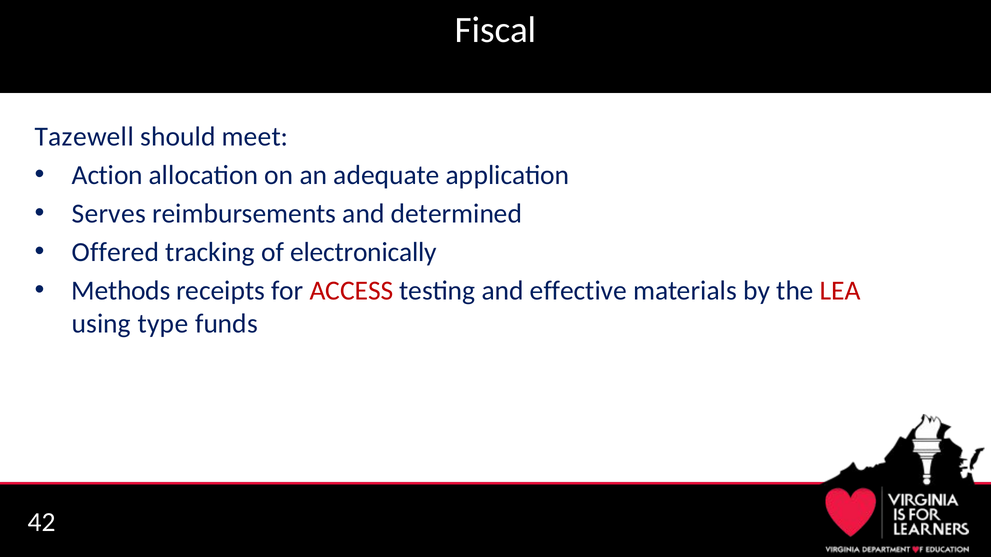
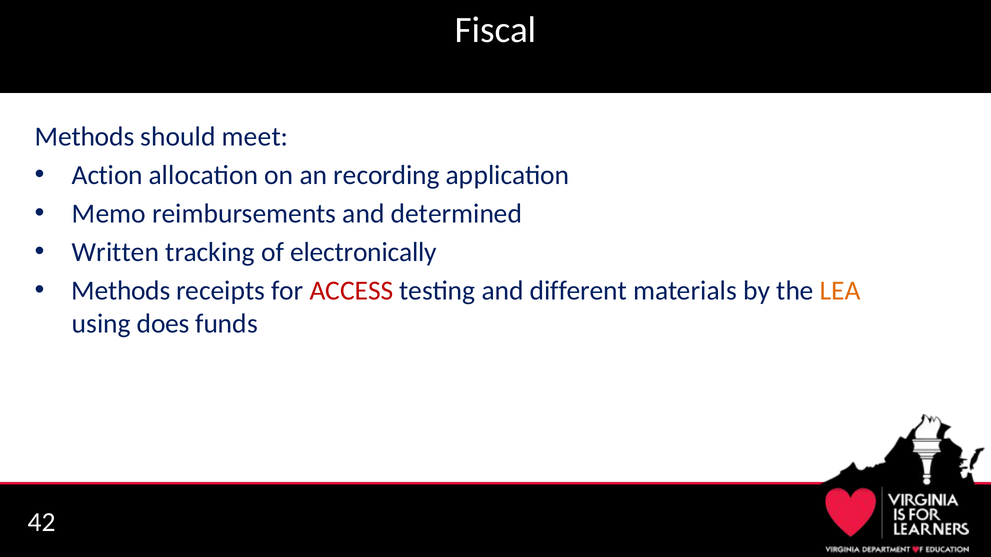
Tazewell: Tazewell -> Methods (85, 137)
adequate: adequate -> recording (387, 175)
Serves: Serves -> Memo (109, 214)
Offered: Offered -> Written (116, 253)
effective: effective -> different (578, 291)
LEA colour: red -> orange (840, 291)
type: type -> does (163, 324)
